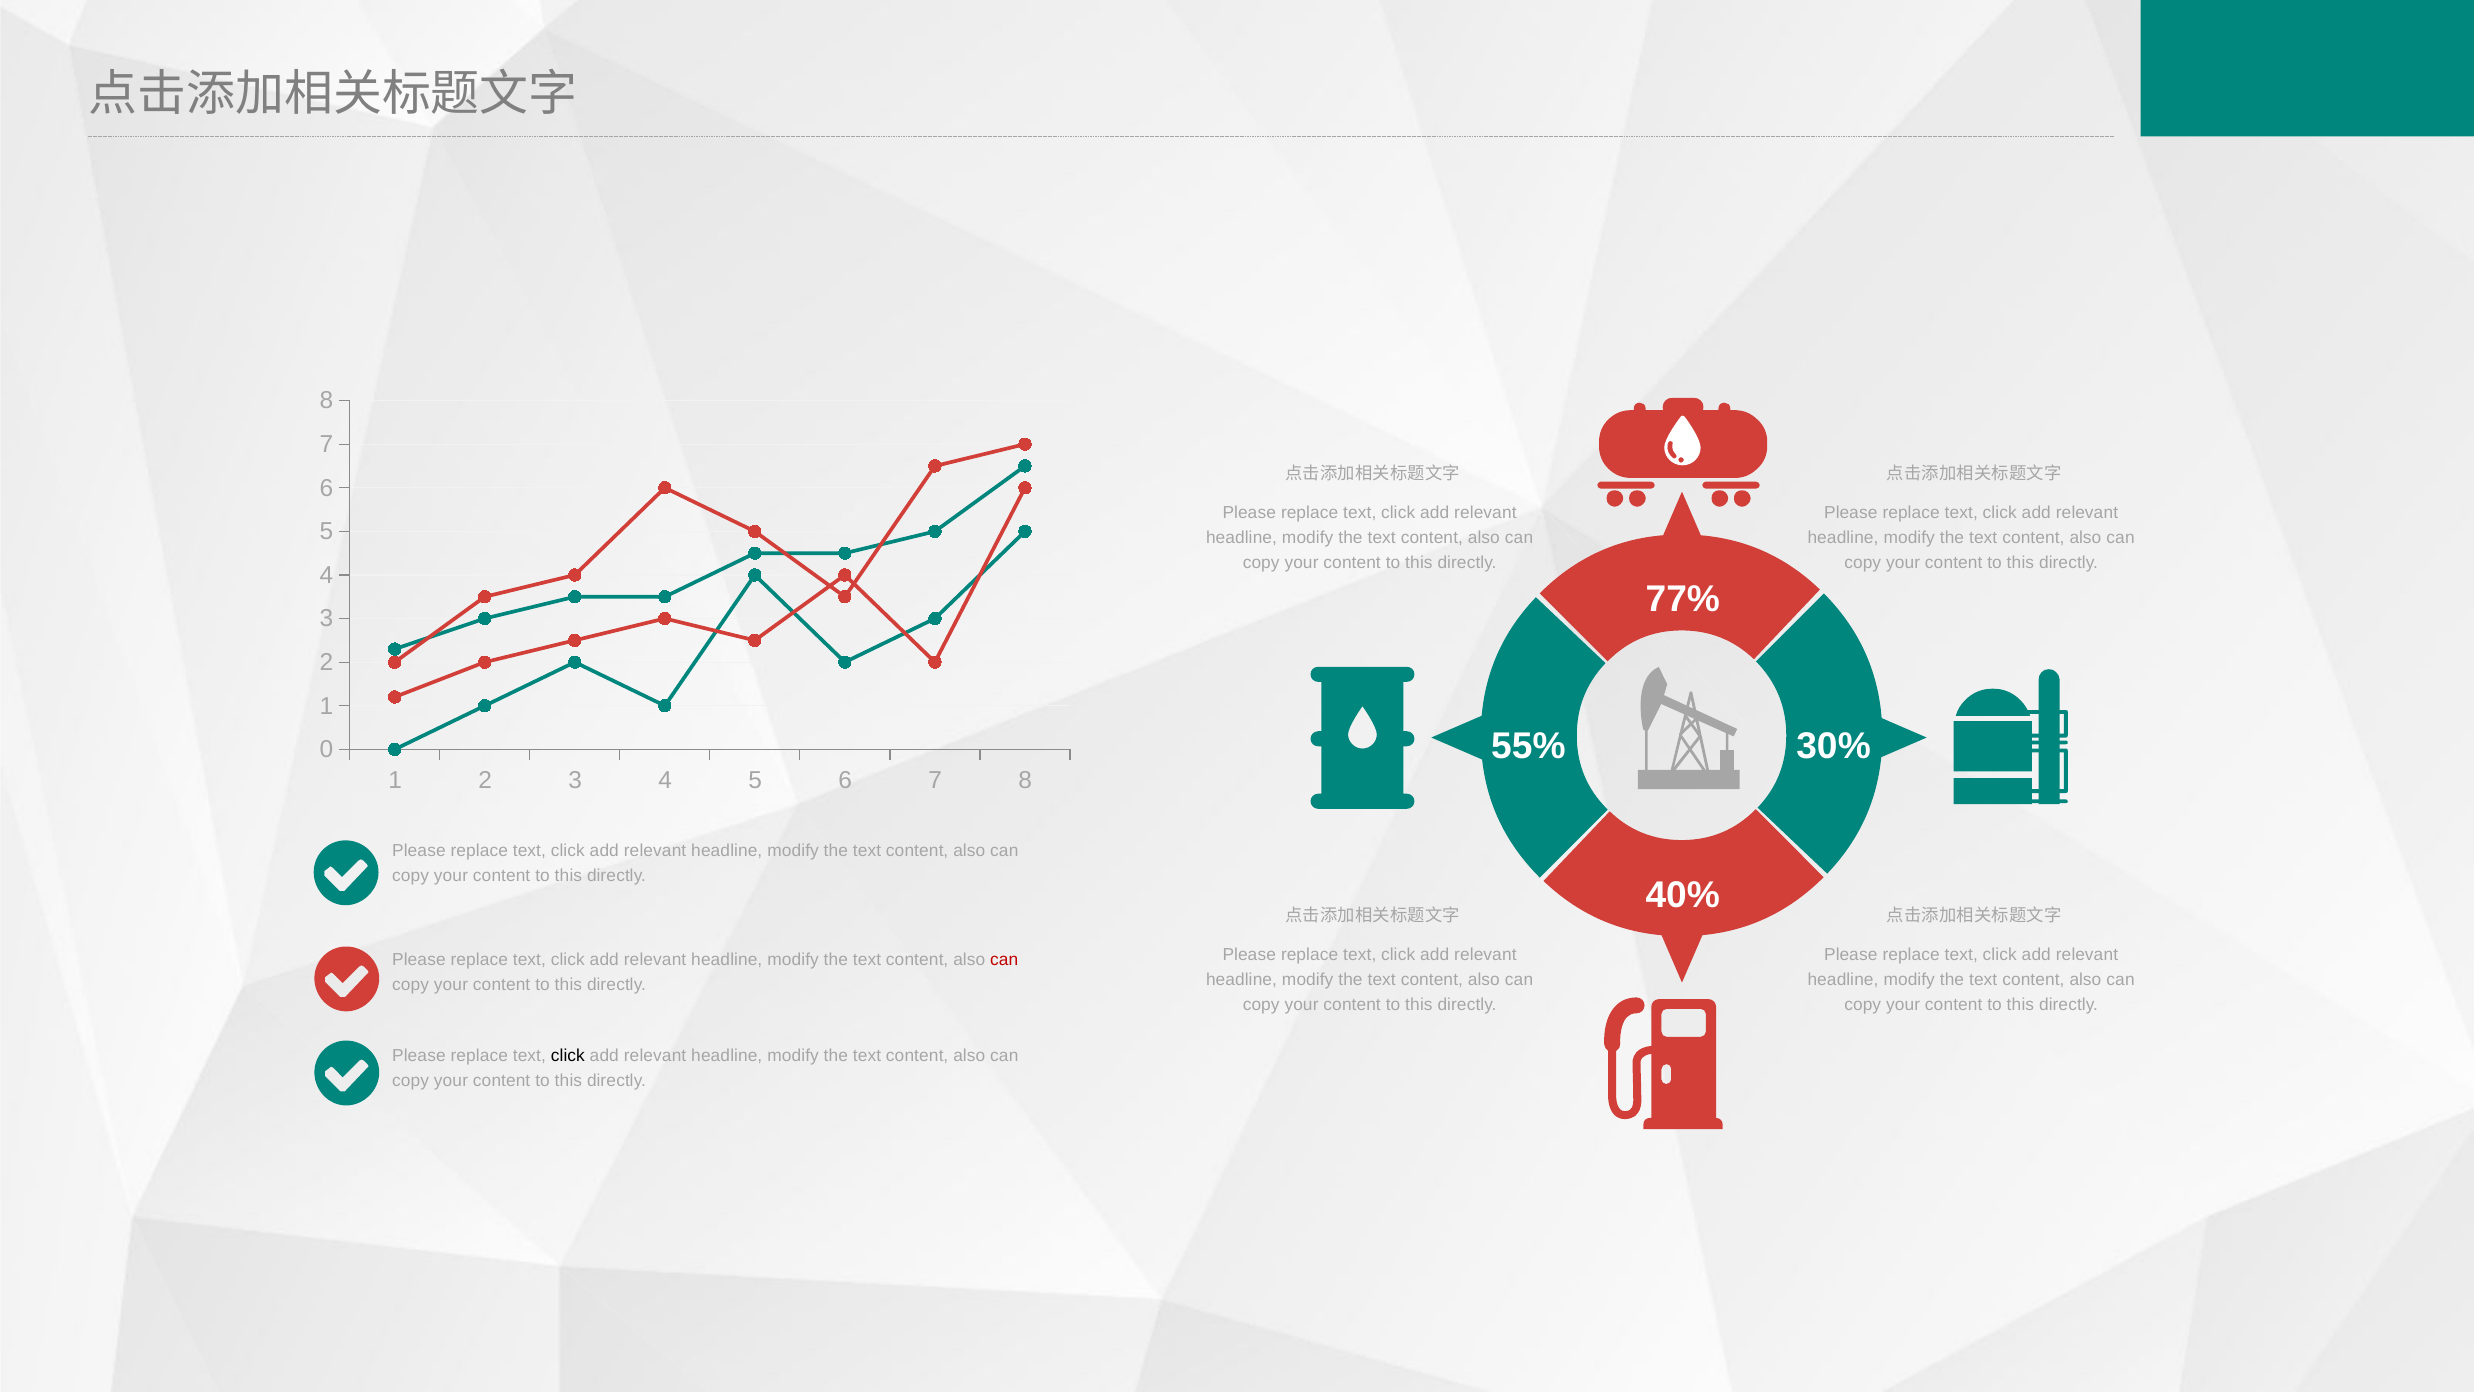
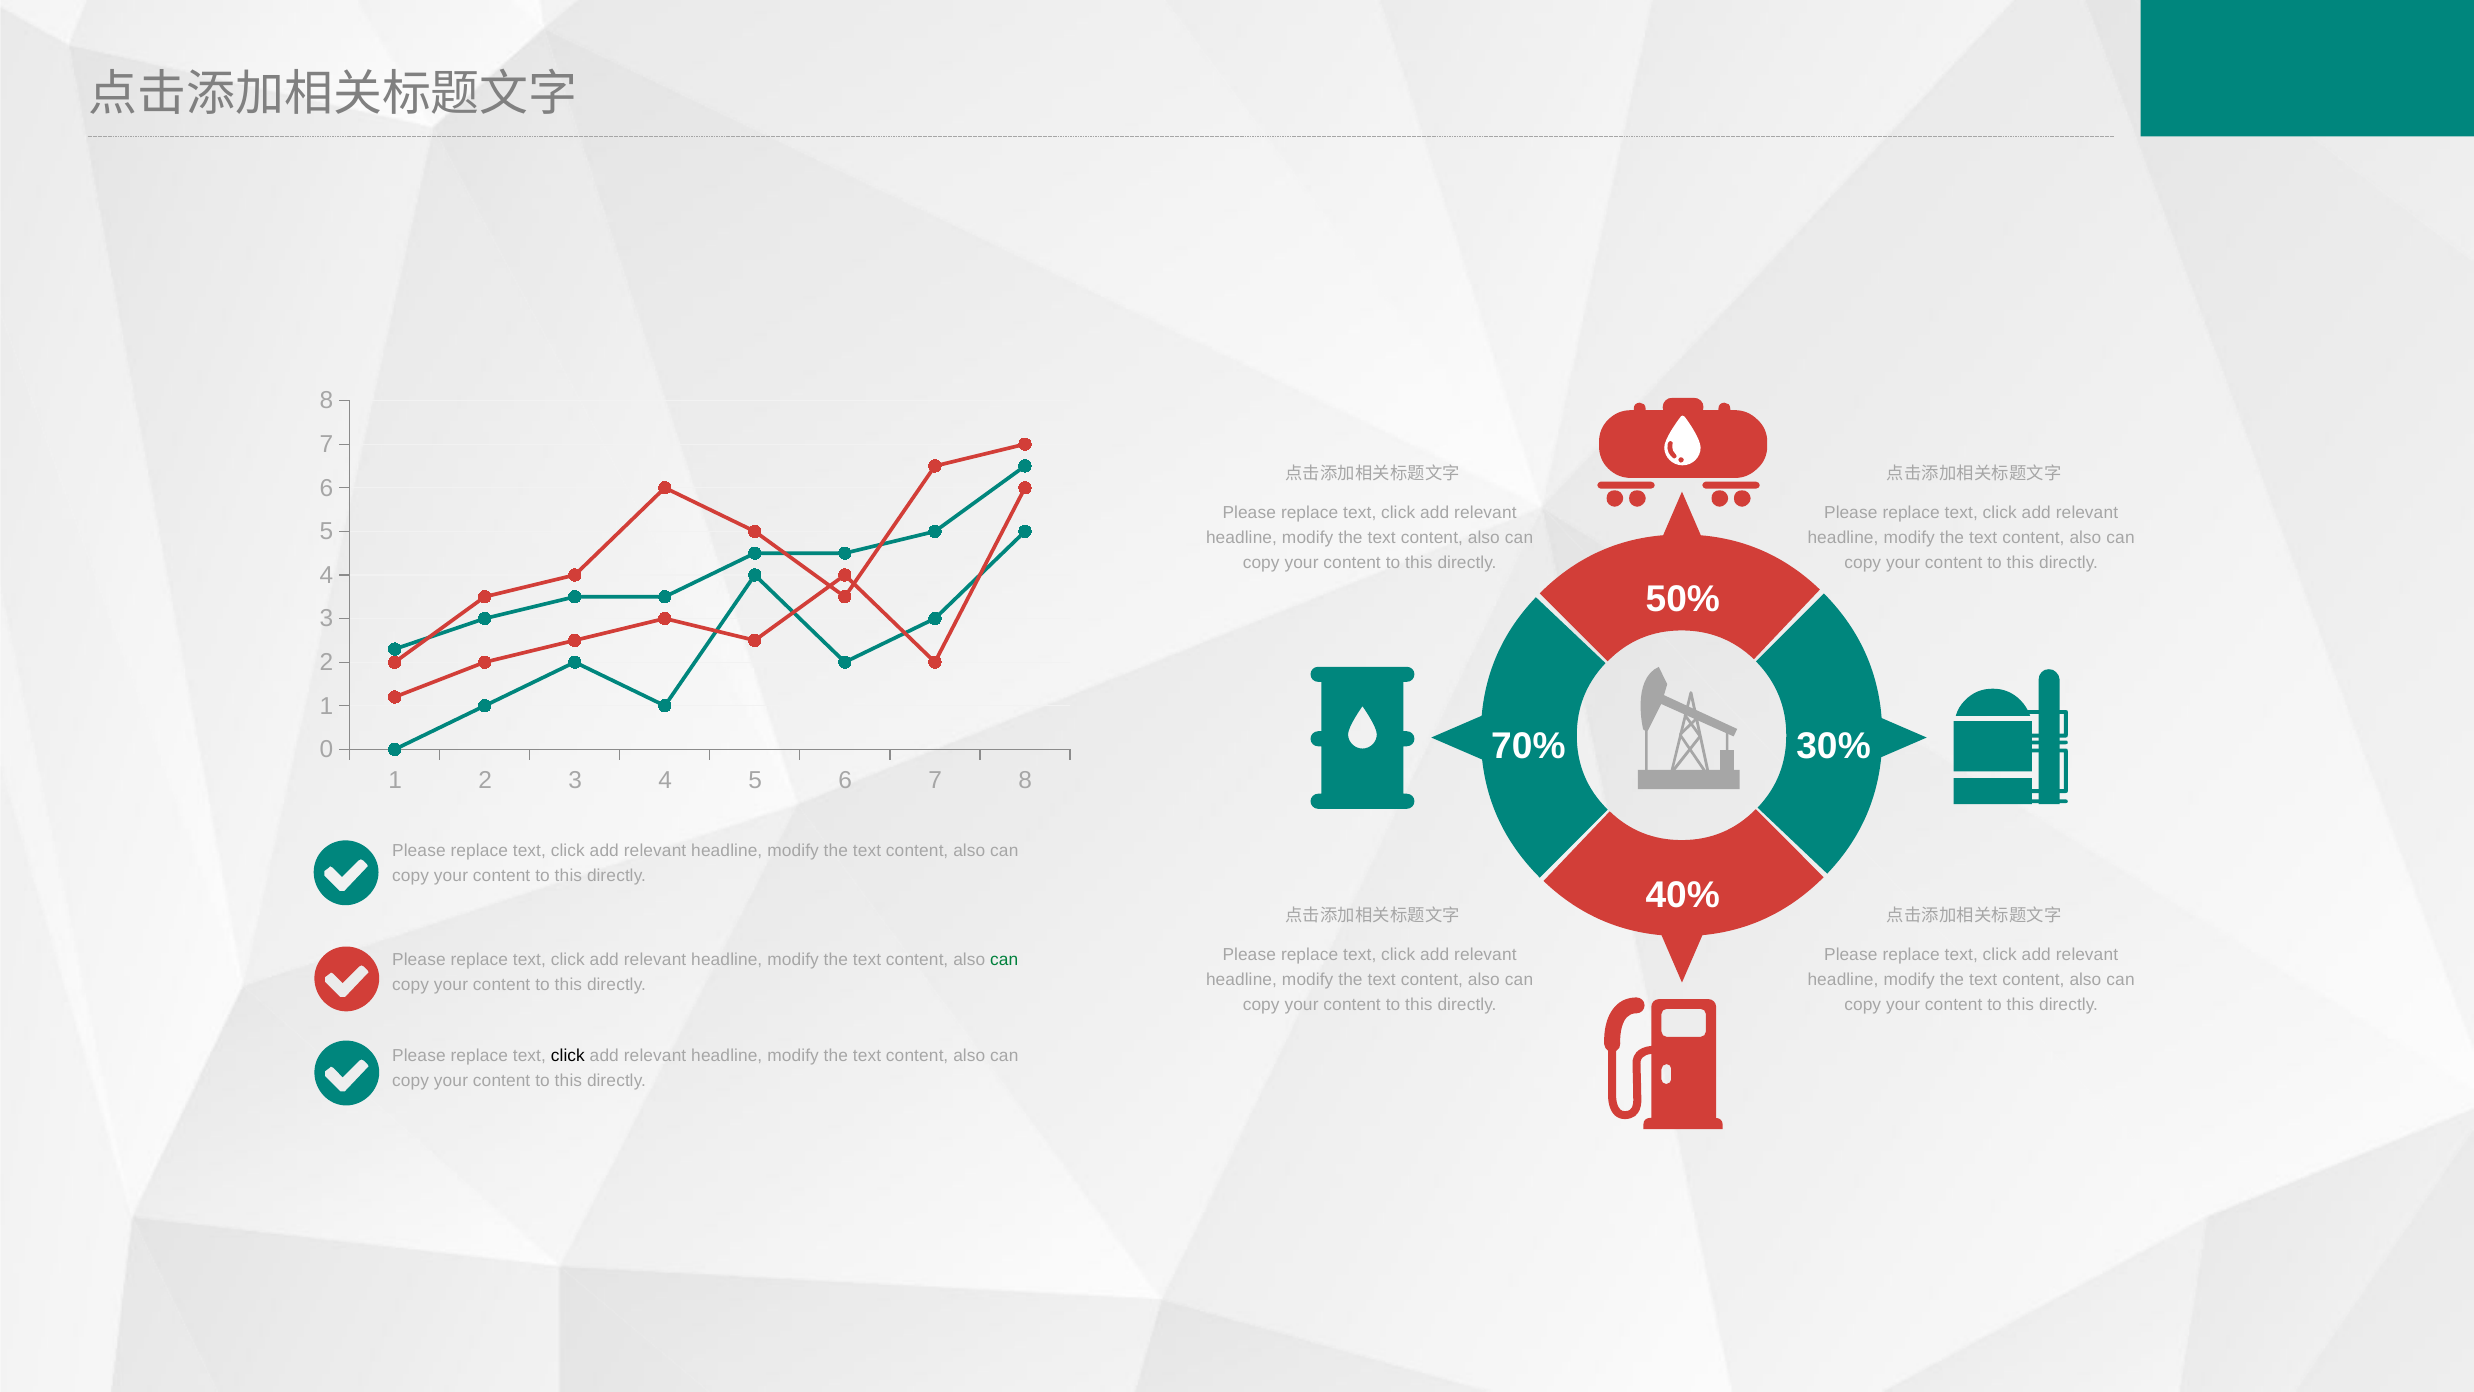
77%: 77% -> 50% (1683, 599)
55%: 55% -> 70% (1528, 746)
can colour: red -> green (1004, 959)
